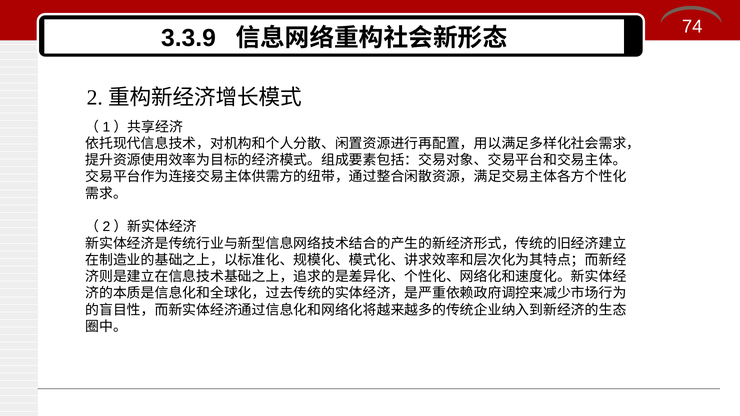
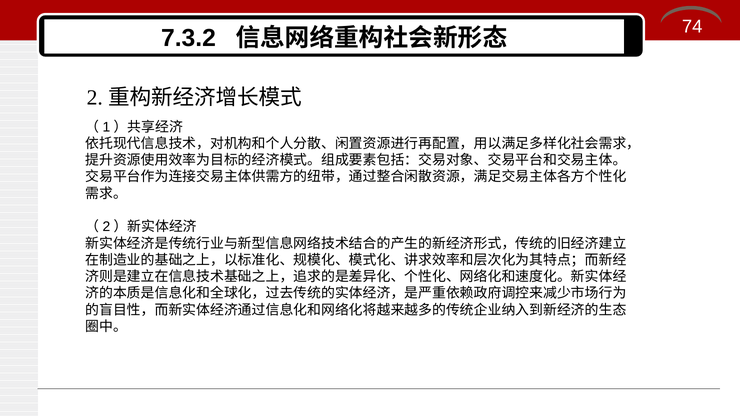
3.3.9: 3.3.9 -> 7.3.2 (188, 38)
